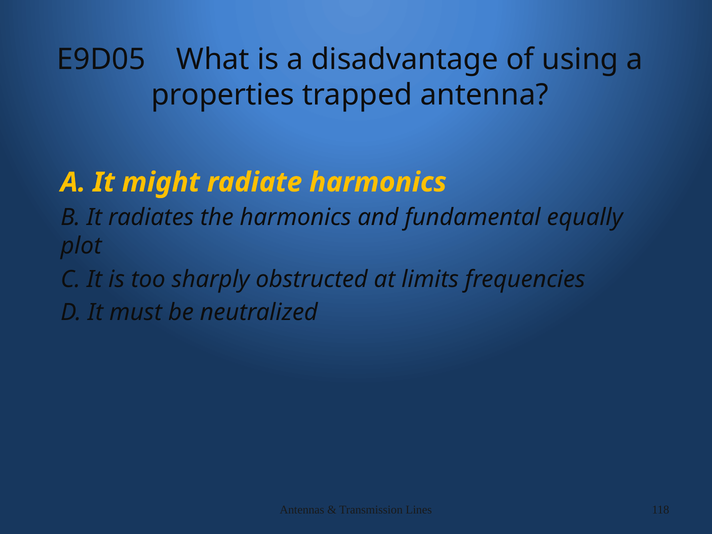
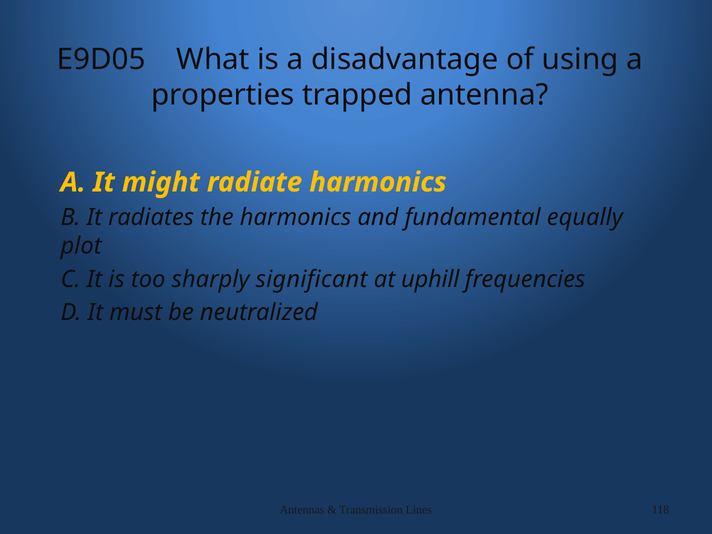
obstructed: obstructed -> significant (312, 279)
limits: limits -> uphill (430, 279)
